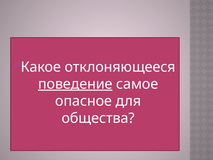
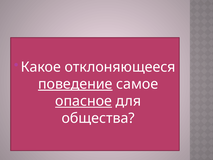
опасное underline: none -> present (84, 101)
